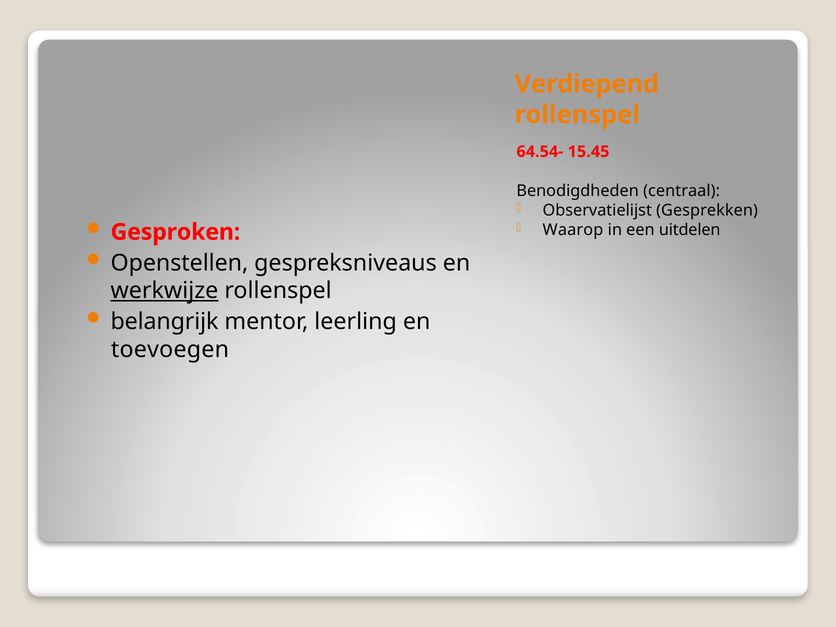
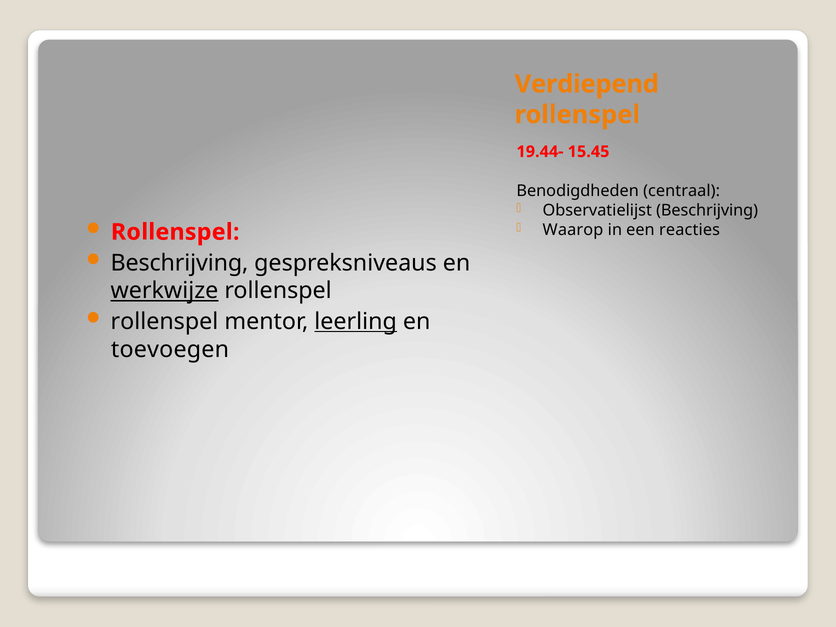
64.54-: 64.54- -> 19.44- (540, 152)
Observatielijst Gesprekken: Gesprekken -> Beschrijving (707, 210)
Gesproken: Gesproken -> Rollenspel (175, 232)
uitdelen: uitdelen -> reacties (690, 230)
Openstellen: Openstellen -> Beschrijving (179, 263)
belangrijk: belangrijk -> rollenspel (164, 321)
leerling underline: none -> present (356, 321)
